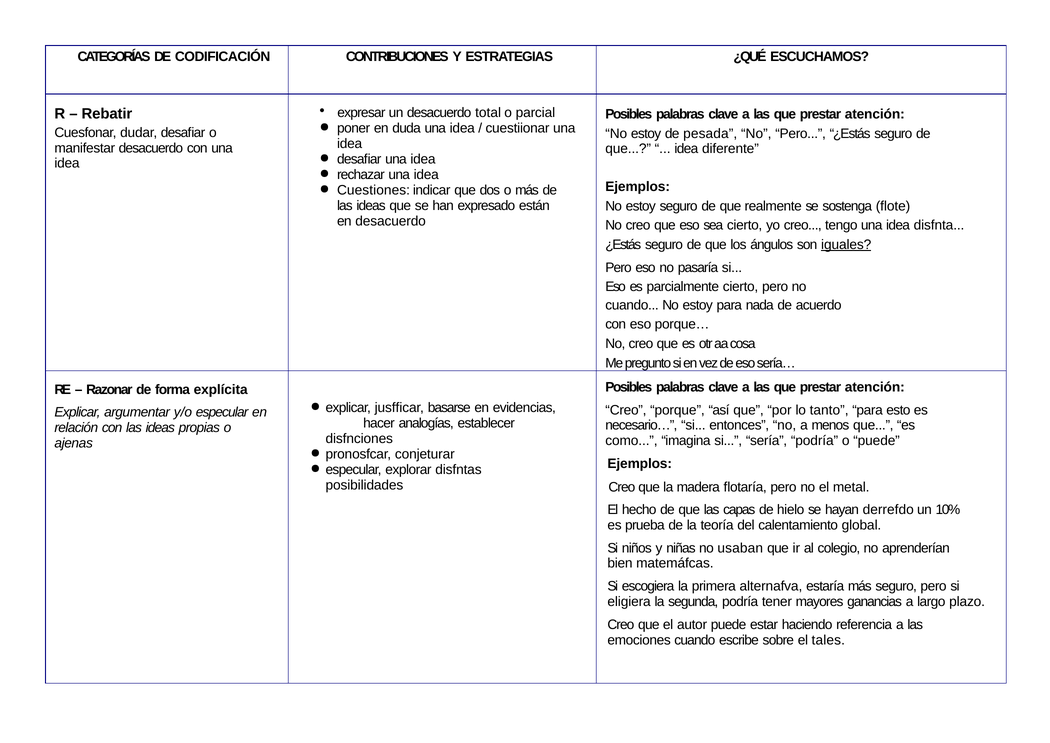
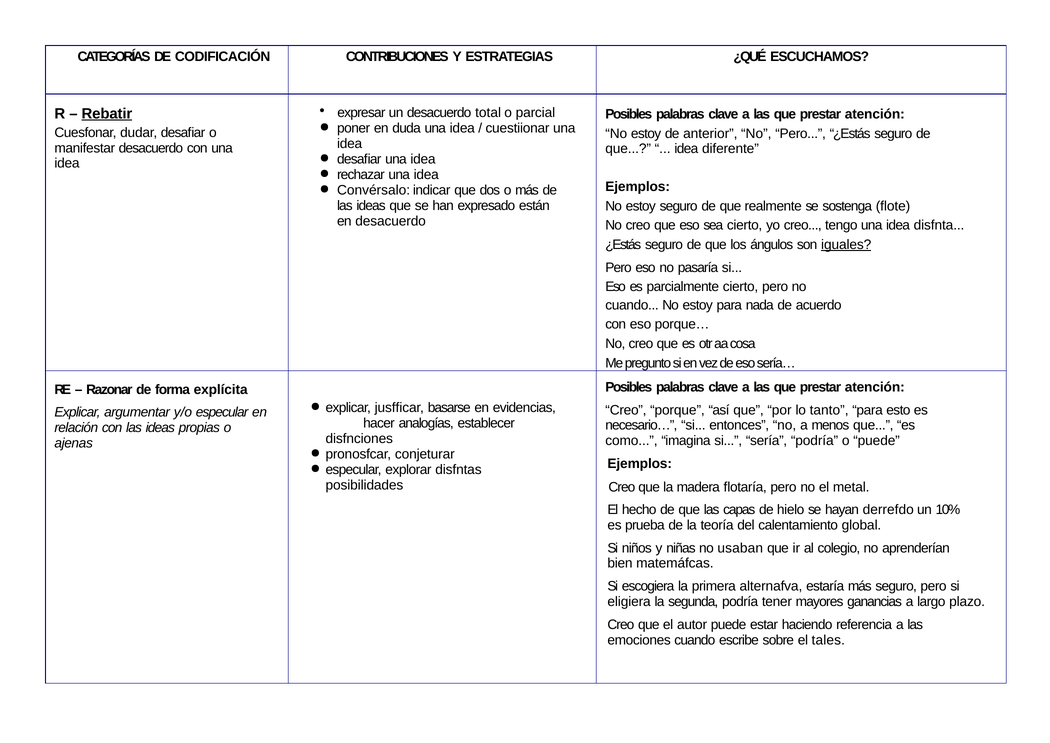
Rebatir underline: none -> present (107, 114)
pesada: pesada -> anterior (710, 133)
Cuestiones: Cuestiones -> Convérsalo (374, 190)
